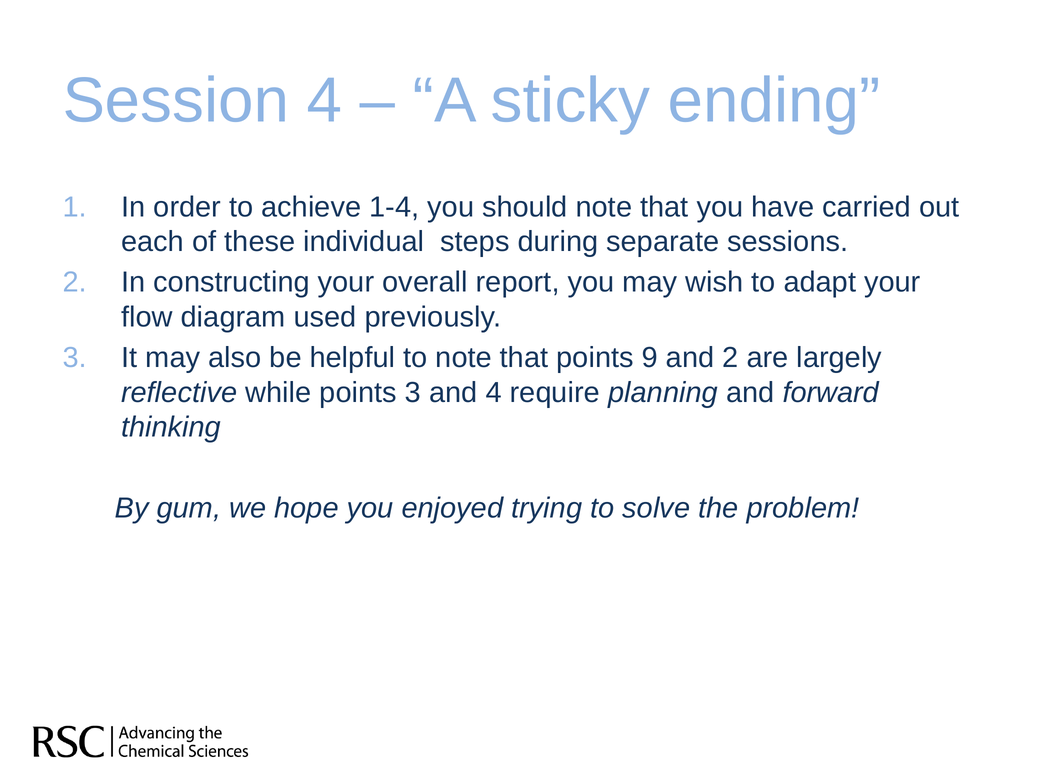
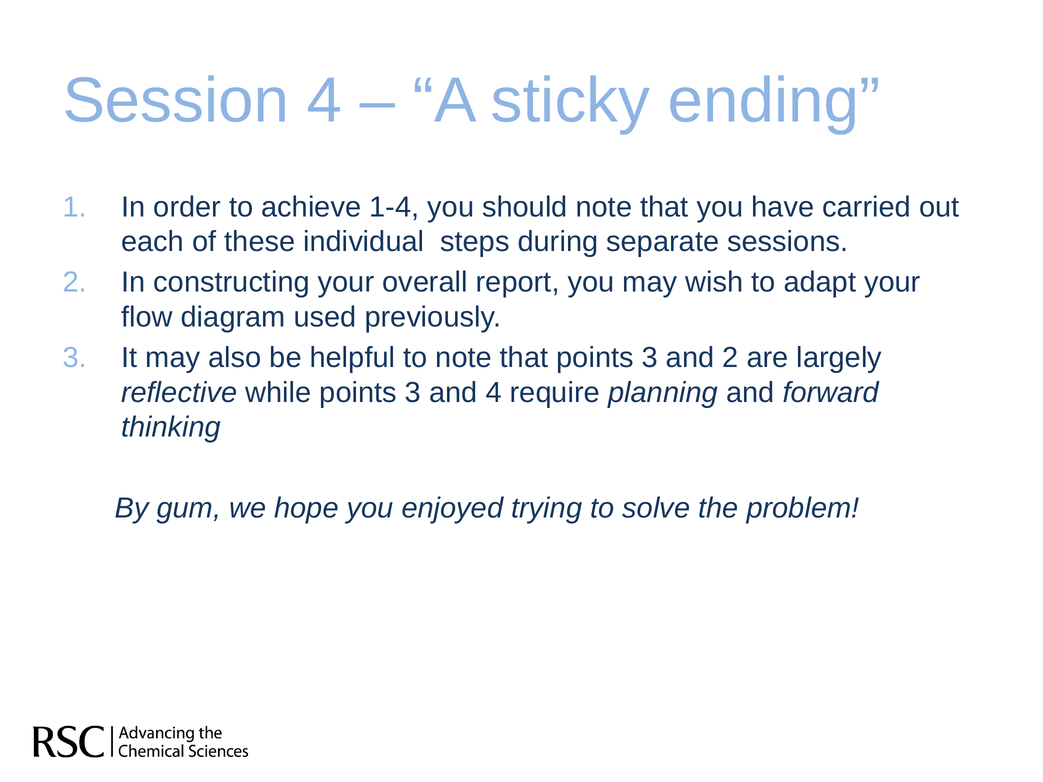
that points 9: 9 -> 3 (650, 358)
